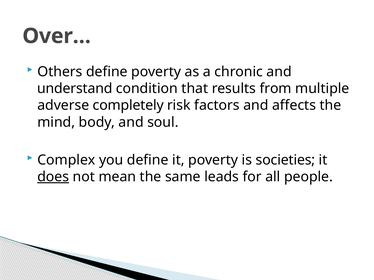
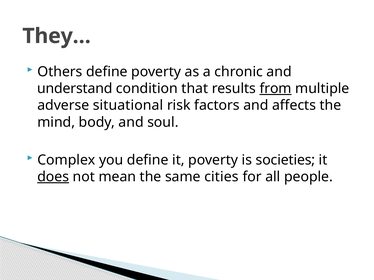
Over…: Over… -> They… (57, 36)
from underline: none -> present (276, 89)
completely: completely -> situational (128, 106)
leads: leads -> cities (222, 177)
